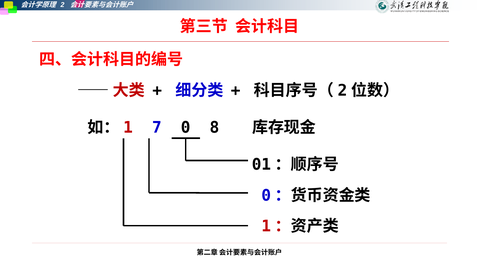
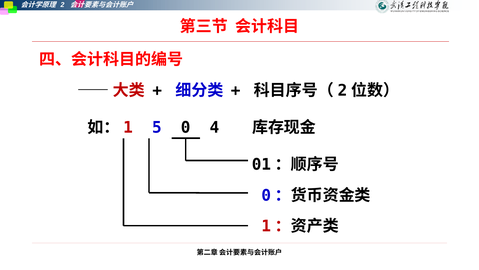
7: 7 -> 5 (157, 127)
8: 8 -> 4 (214, 127)
